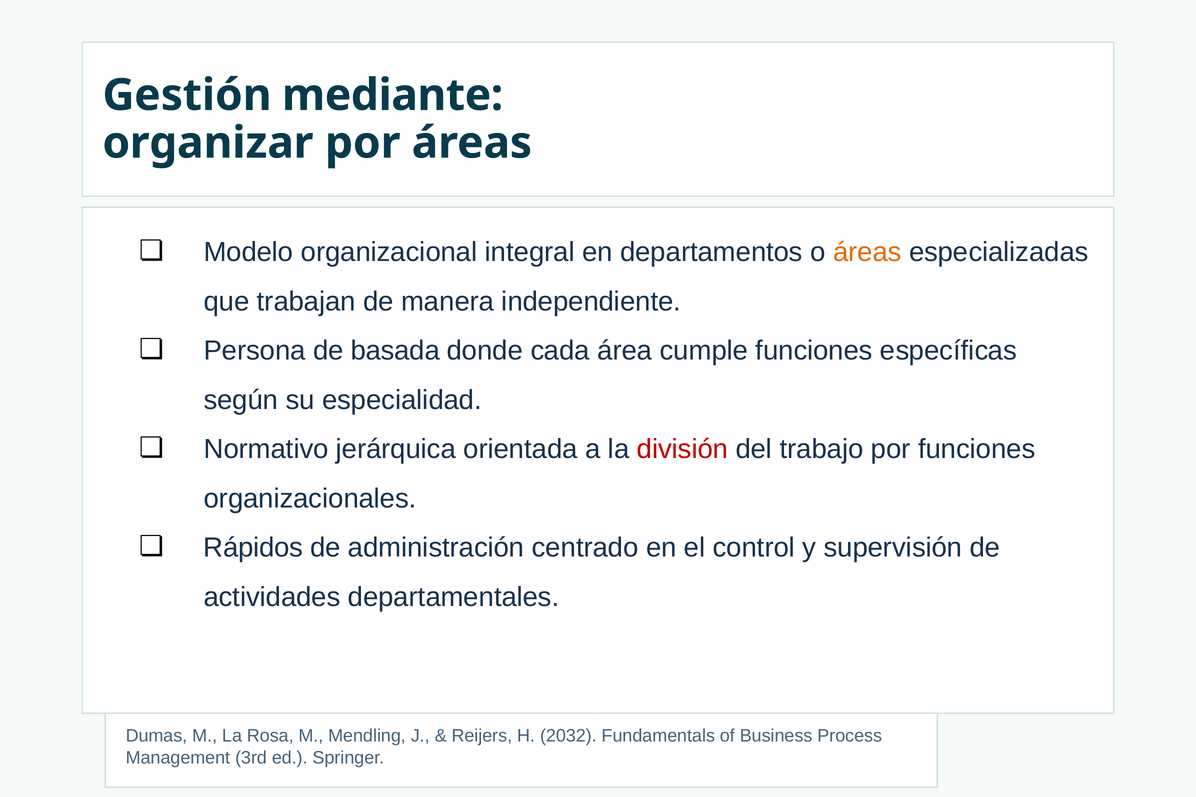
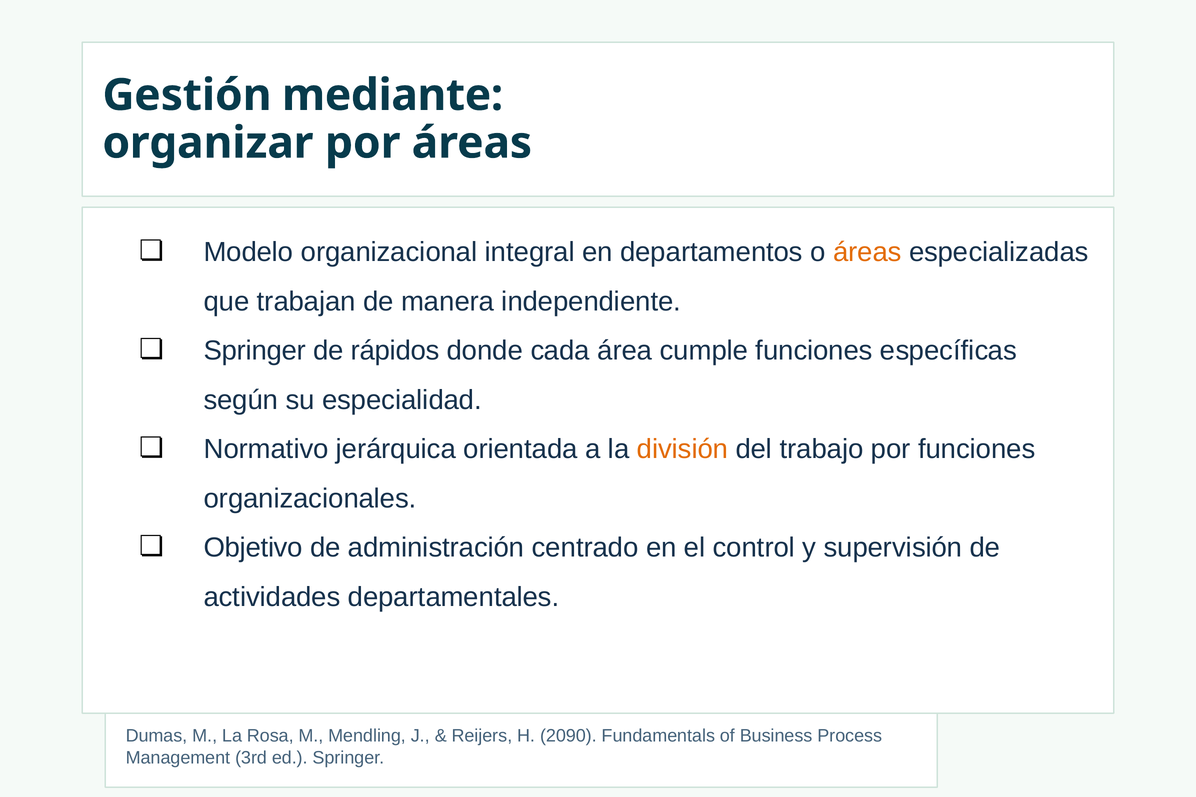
Persona: Persona -> Springer (255, 351)
basada: basada -> rápidos (395, 351)
división colour: red -> orange (683, 449)
Rápidos: Rápidos -> Objetivo (253, 548)
2032: 2032 -> 2090 (568, 736)
